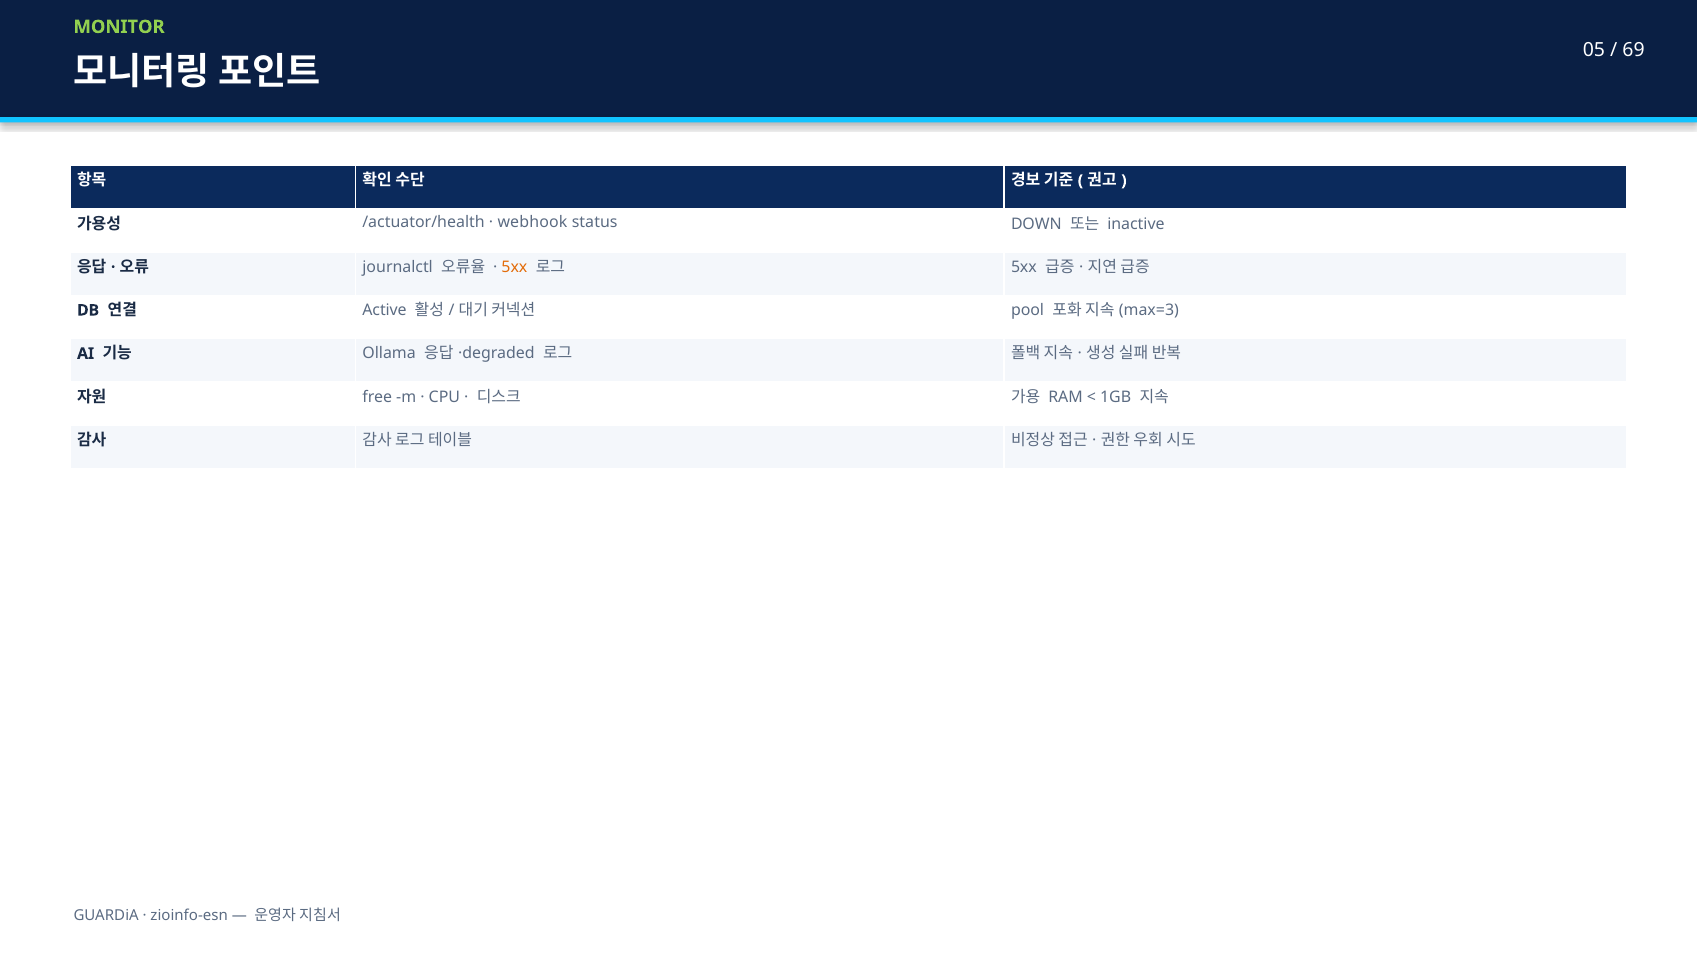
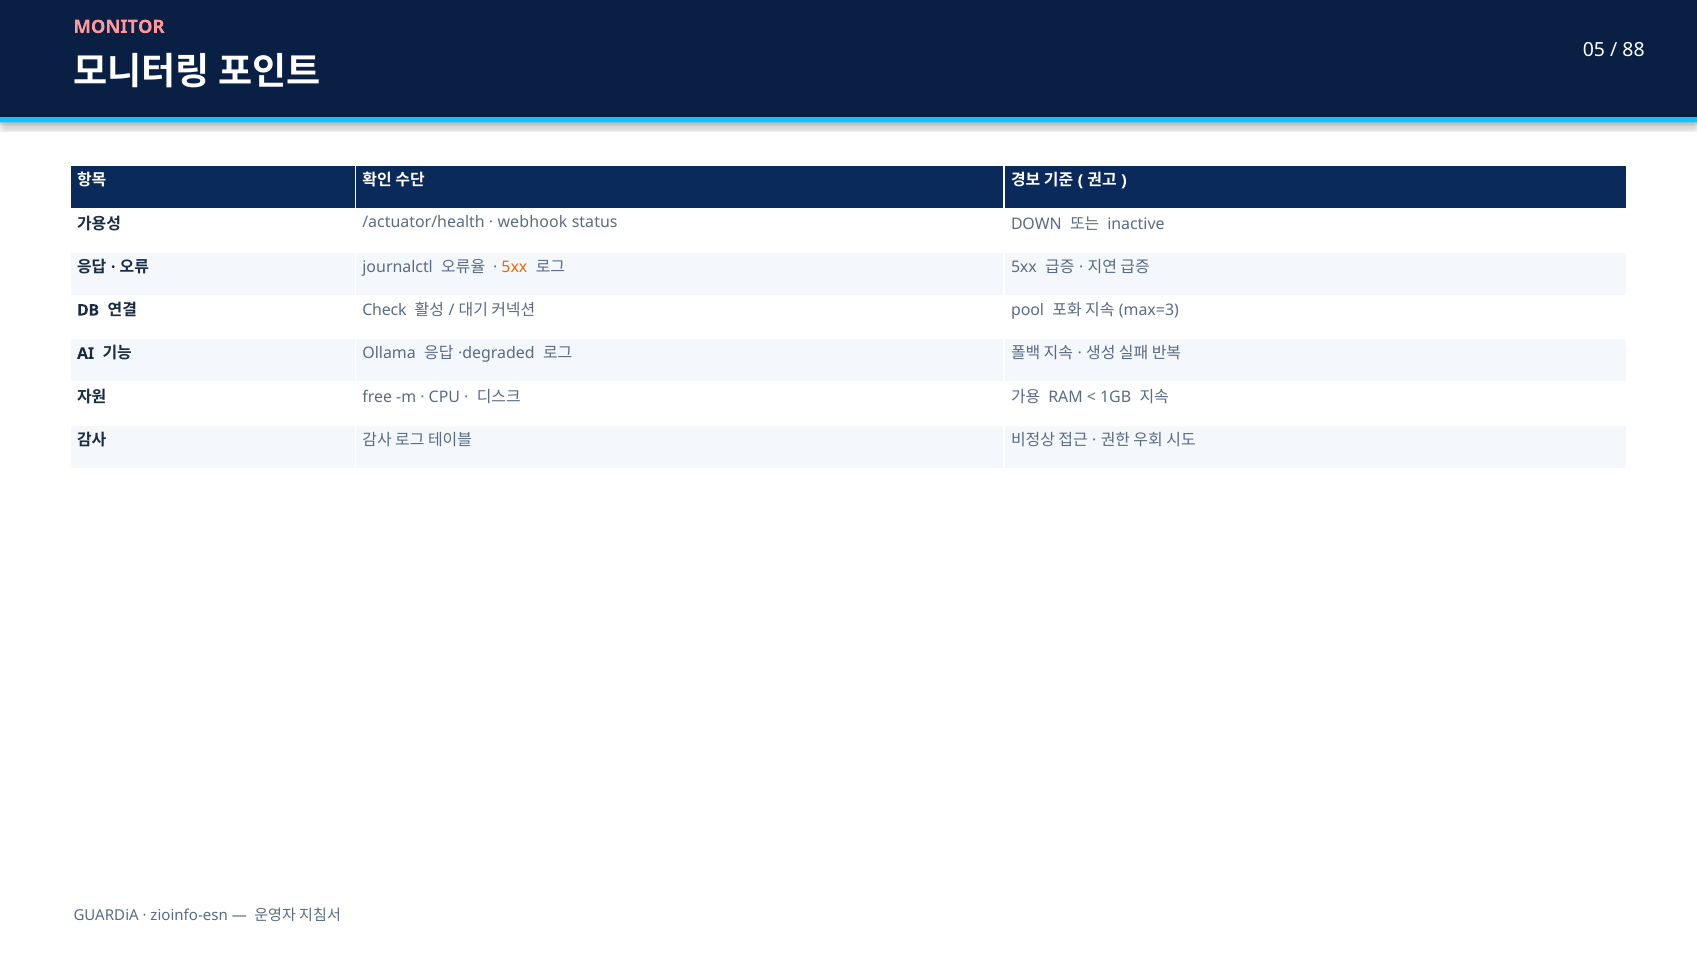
MONITOR colour: light green -> pink (119, 27)
69: 69 -> 88 (1634, 50)
Active: Active -> Check (385, 310)
